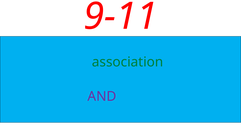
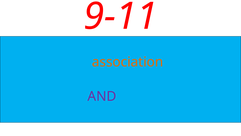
association colour: green -> orange (128, 62)
